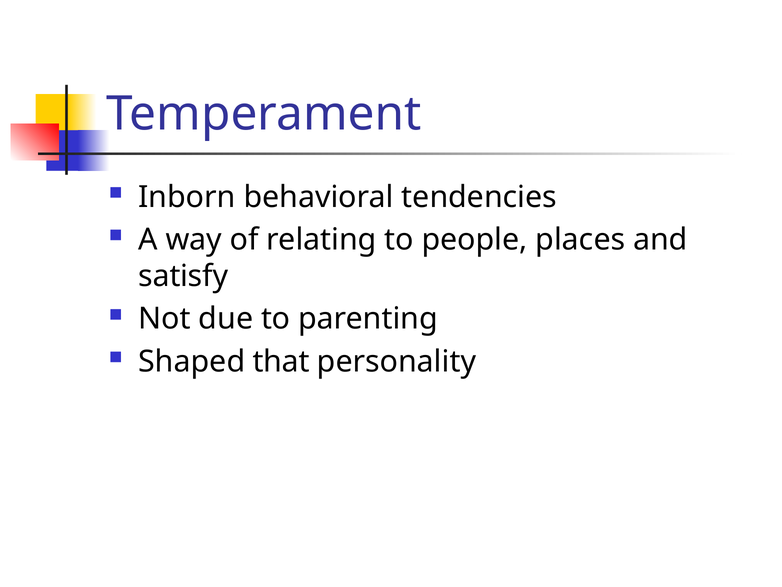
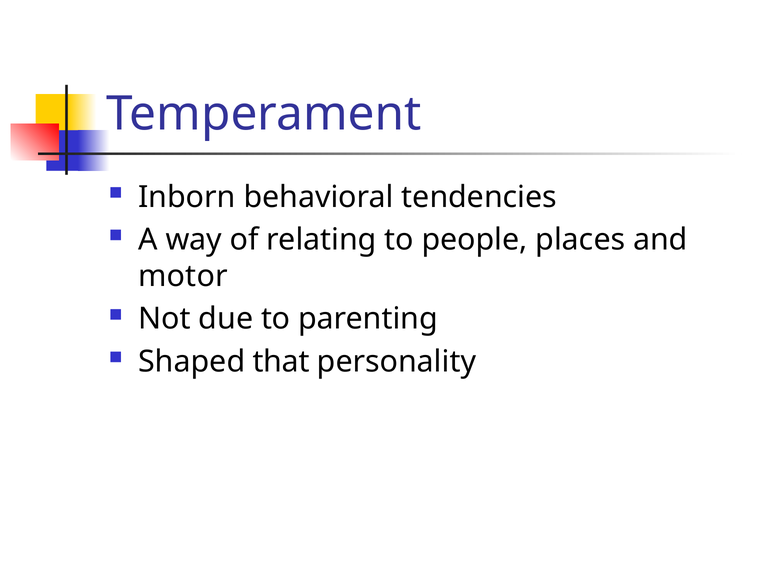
satisfy: satisfy -> motor (183, 276)
